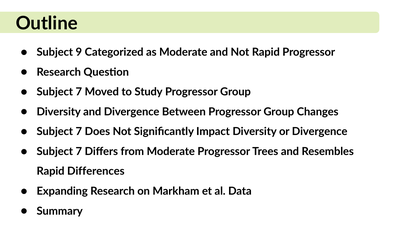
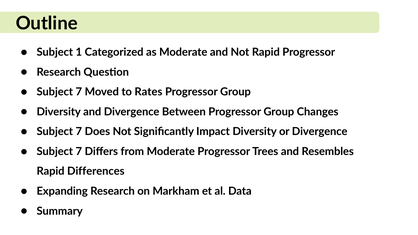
9: 9 -> 1 (79, 52)
Study: Study -> Rates (148, 92)
